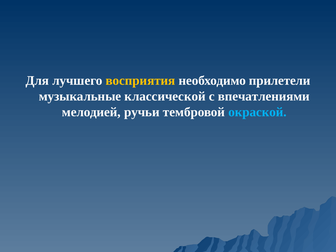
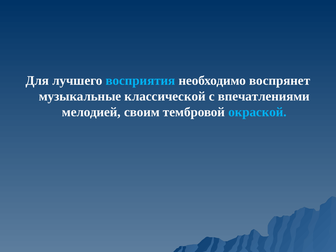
восприятия colour: yellow -> light blue (140, 81)
прилетели: прилетели -> воспрянет (280, 81)
ручьи: ручьи -> своим (142, 112)
